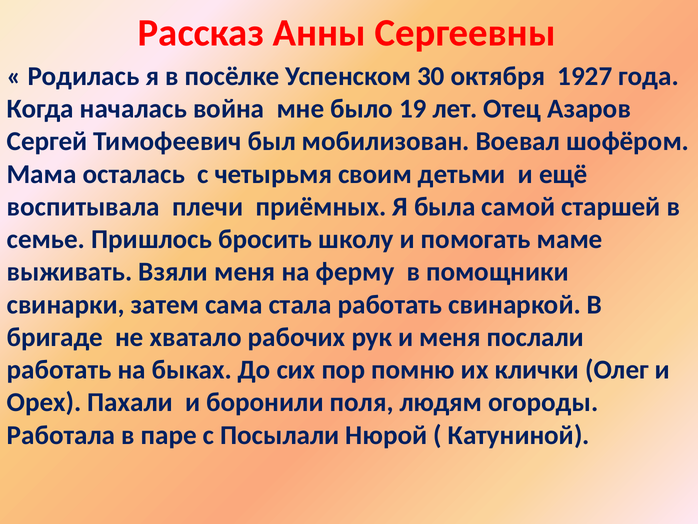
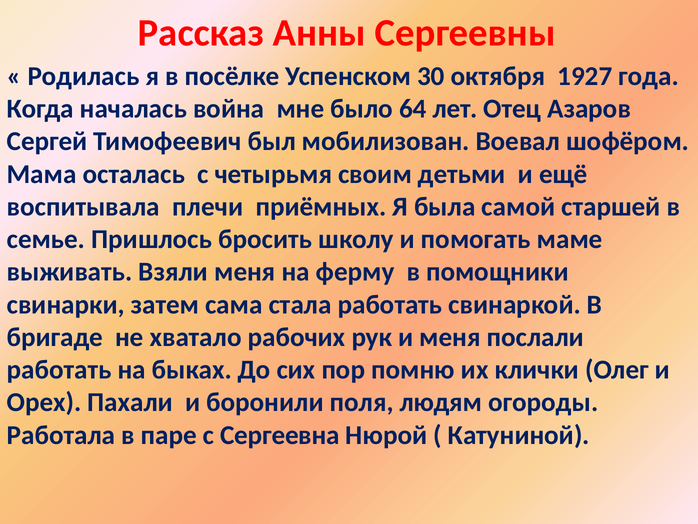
19: 19 -> 64 (413, 109)
Посылали: Посылали -> Сергеевна (280, 435)
